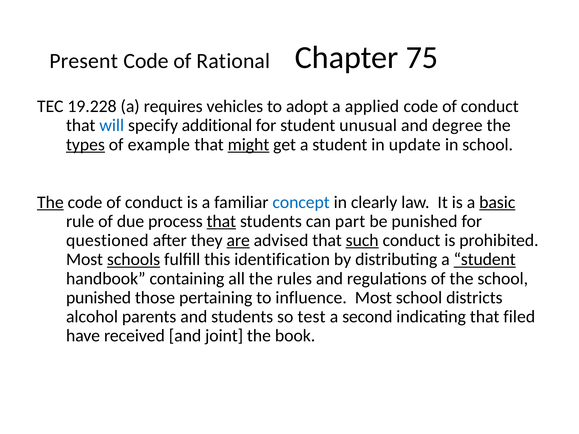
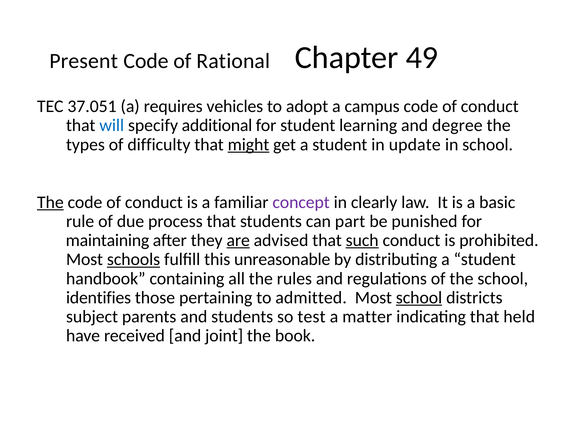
75: 75 -> 49 (422, 57)
19.228: 19.228 -> 37.051 (92, 106)
applied: applied -> campus (372, 106)
unusual: unusual -> learning (368, 126)
types underline: present -> none (85, 145)
example: example -> difficulty (159, 145)
concept colour: blue -> purple (301, 202)
basic underline: present -> none (497, 202)
that underline: present -> none (221, 221)
questioned: questioned -> maintaining (107, 240)
identification: identification -> unreasonable (282, 260)
student underline: present -> none (485, 260)
punished: punished -> identifies (99, 298)
influence: influence -> admitted (311, 298)
school underline: none -> present (419, 298)
alcohol: alcohol -> subject (92, 317)
second: second -> matter (367, 317)
filed: filed -> held (519, 317)
